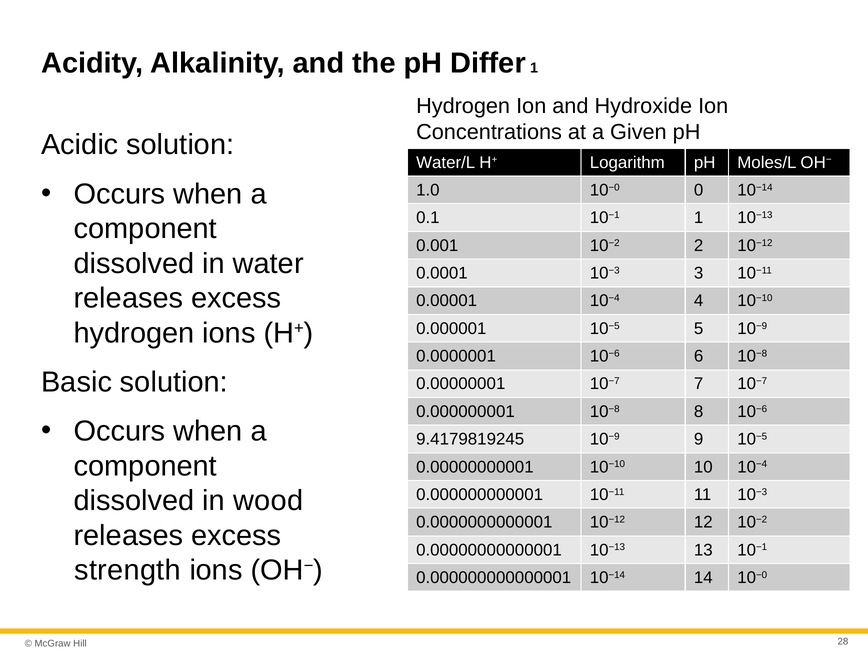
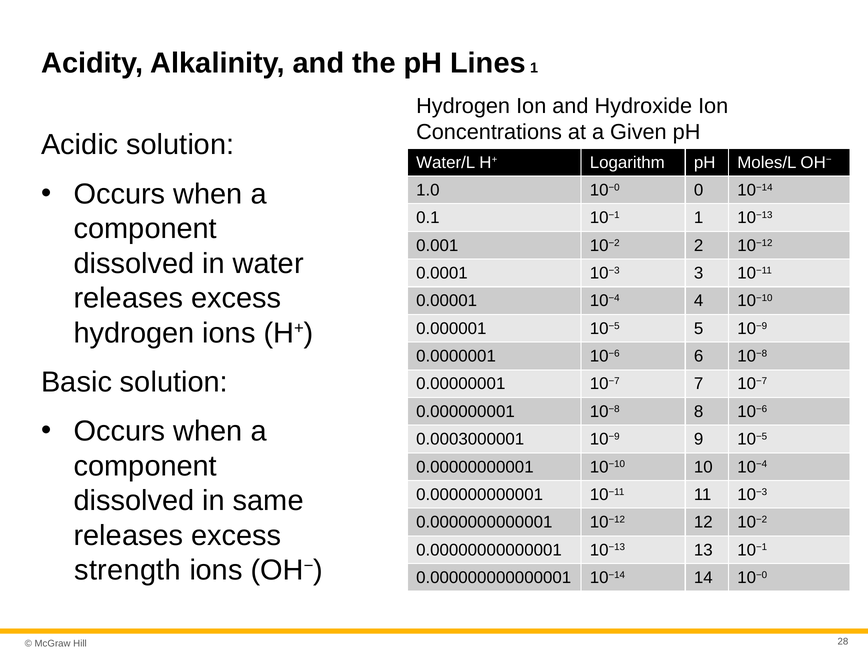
Differ: Differ -> Lines (488, 63)
9.4179819245: 9.4179819245 -> 0.0003000001 (470, 439)
wood: wood -> same (268, 501)
